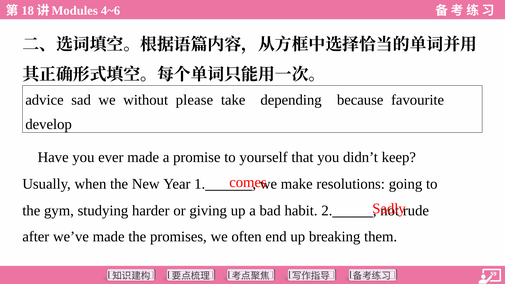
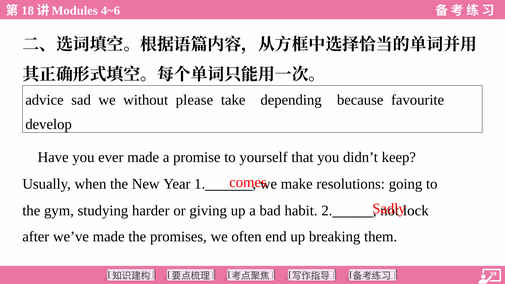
rude: rude -> lock (416, 211)
